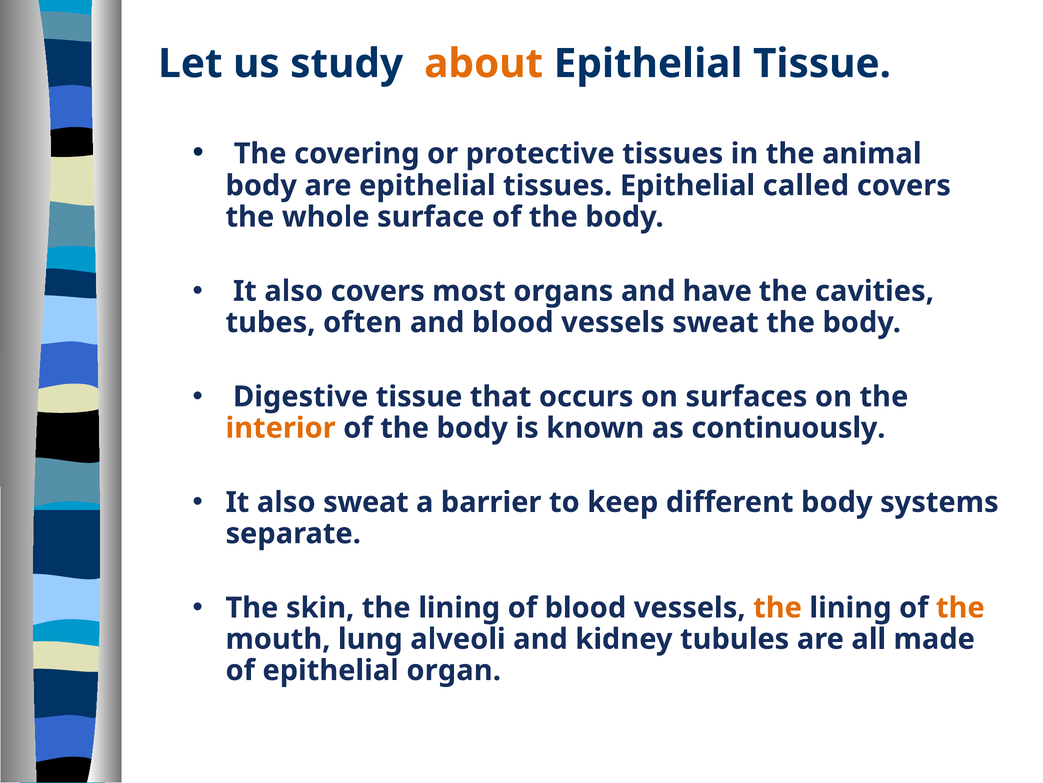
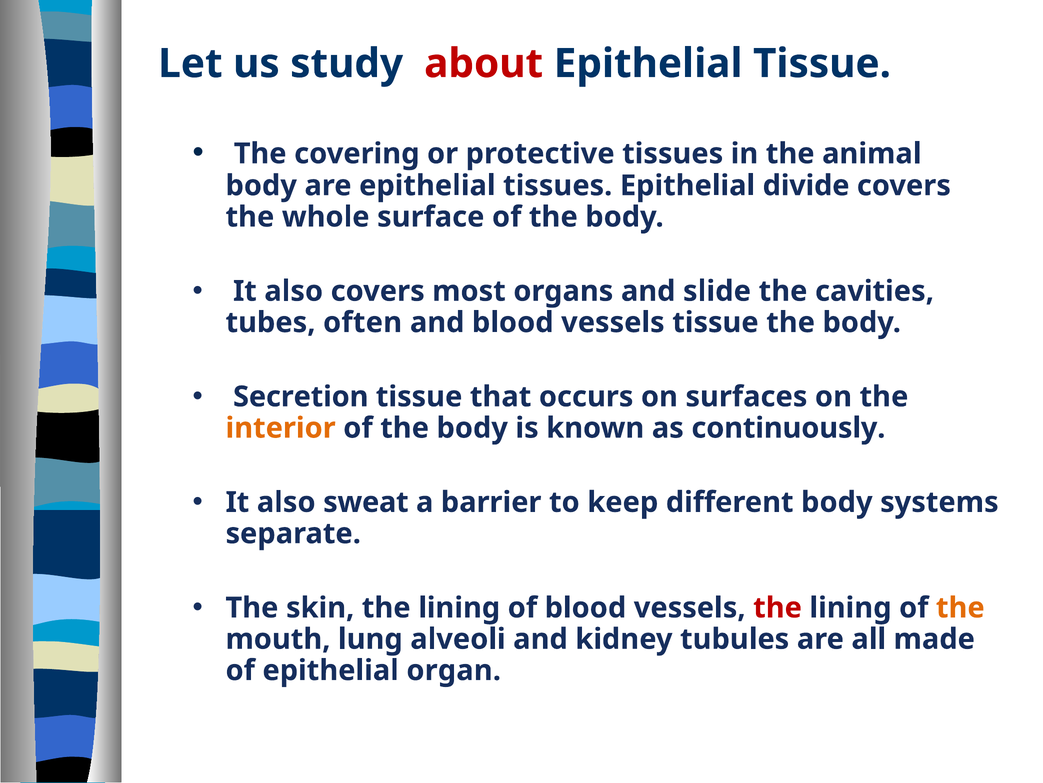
about colour: orange -> red (484, 64)
called: called -> divide (806, 185)
have: have -> slide (717, 291)
vessels sweat: sweat -> tissue (715, 322)
Digestive: Digestive -> Secretion (301, 396)
the colour: orange -> red (778, 607)
